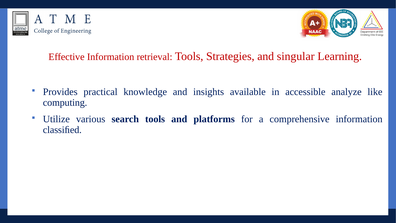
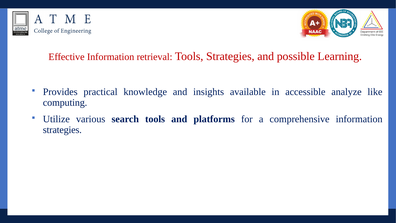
singular: singular -> possible (296, 56)
classiﬁed: classiﬁed -> strategies (62, 130)
